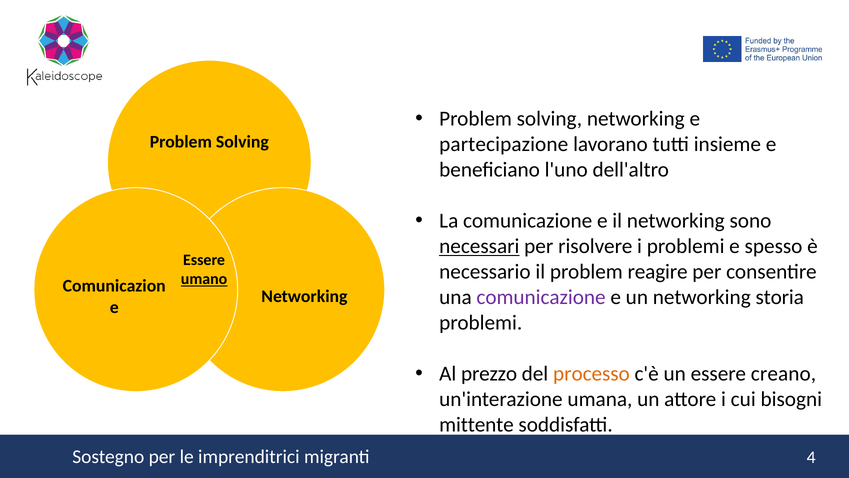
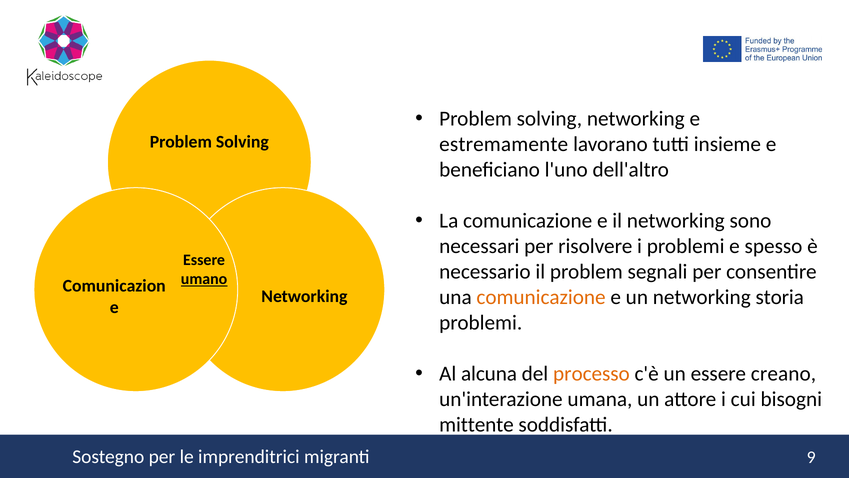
partecipazione: partecipazione -> estremamente (504, 144)
necessari underline: present -> none (479, 246)
reagire: reagire -> segnali (658, 272)
comunicazione colour: purple -> orange (541, 297)
prezzo: prezzo -> alcuna (489, 374)
4: 4 -> 9 (811, 457)
